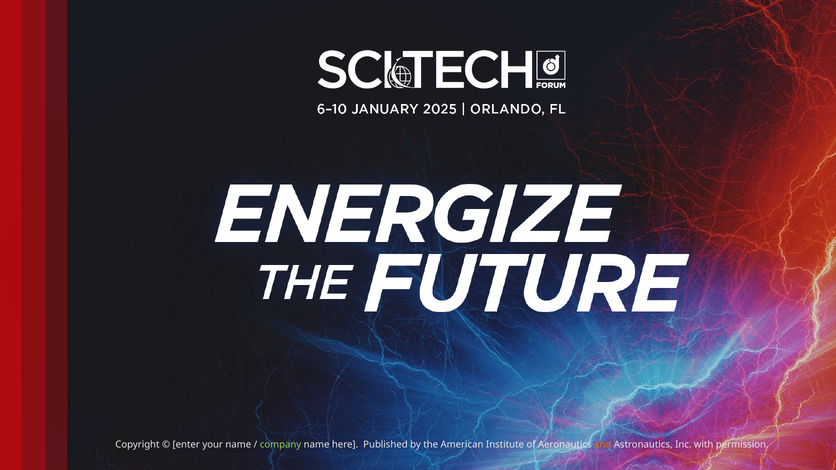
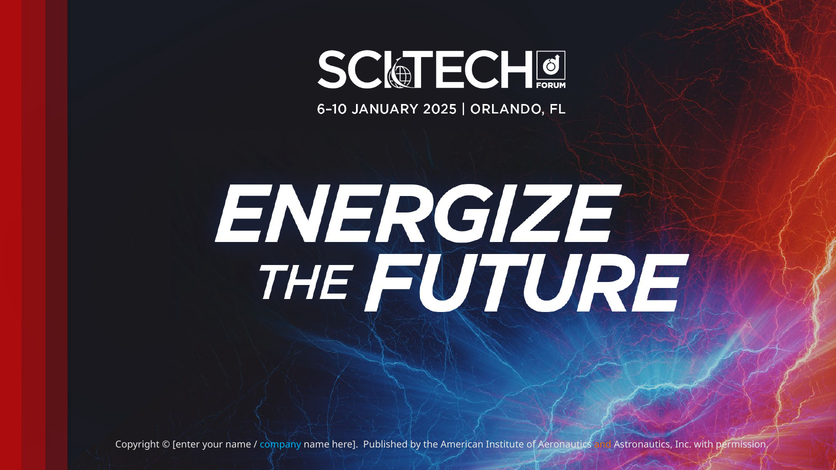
company colour: light green -> light blue (280, 445)
